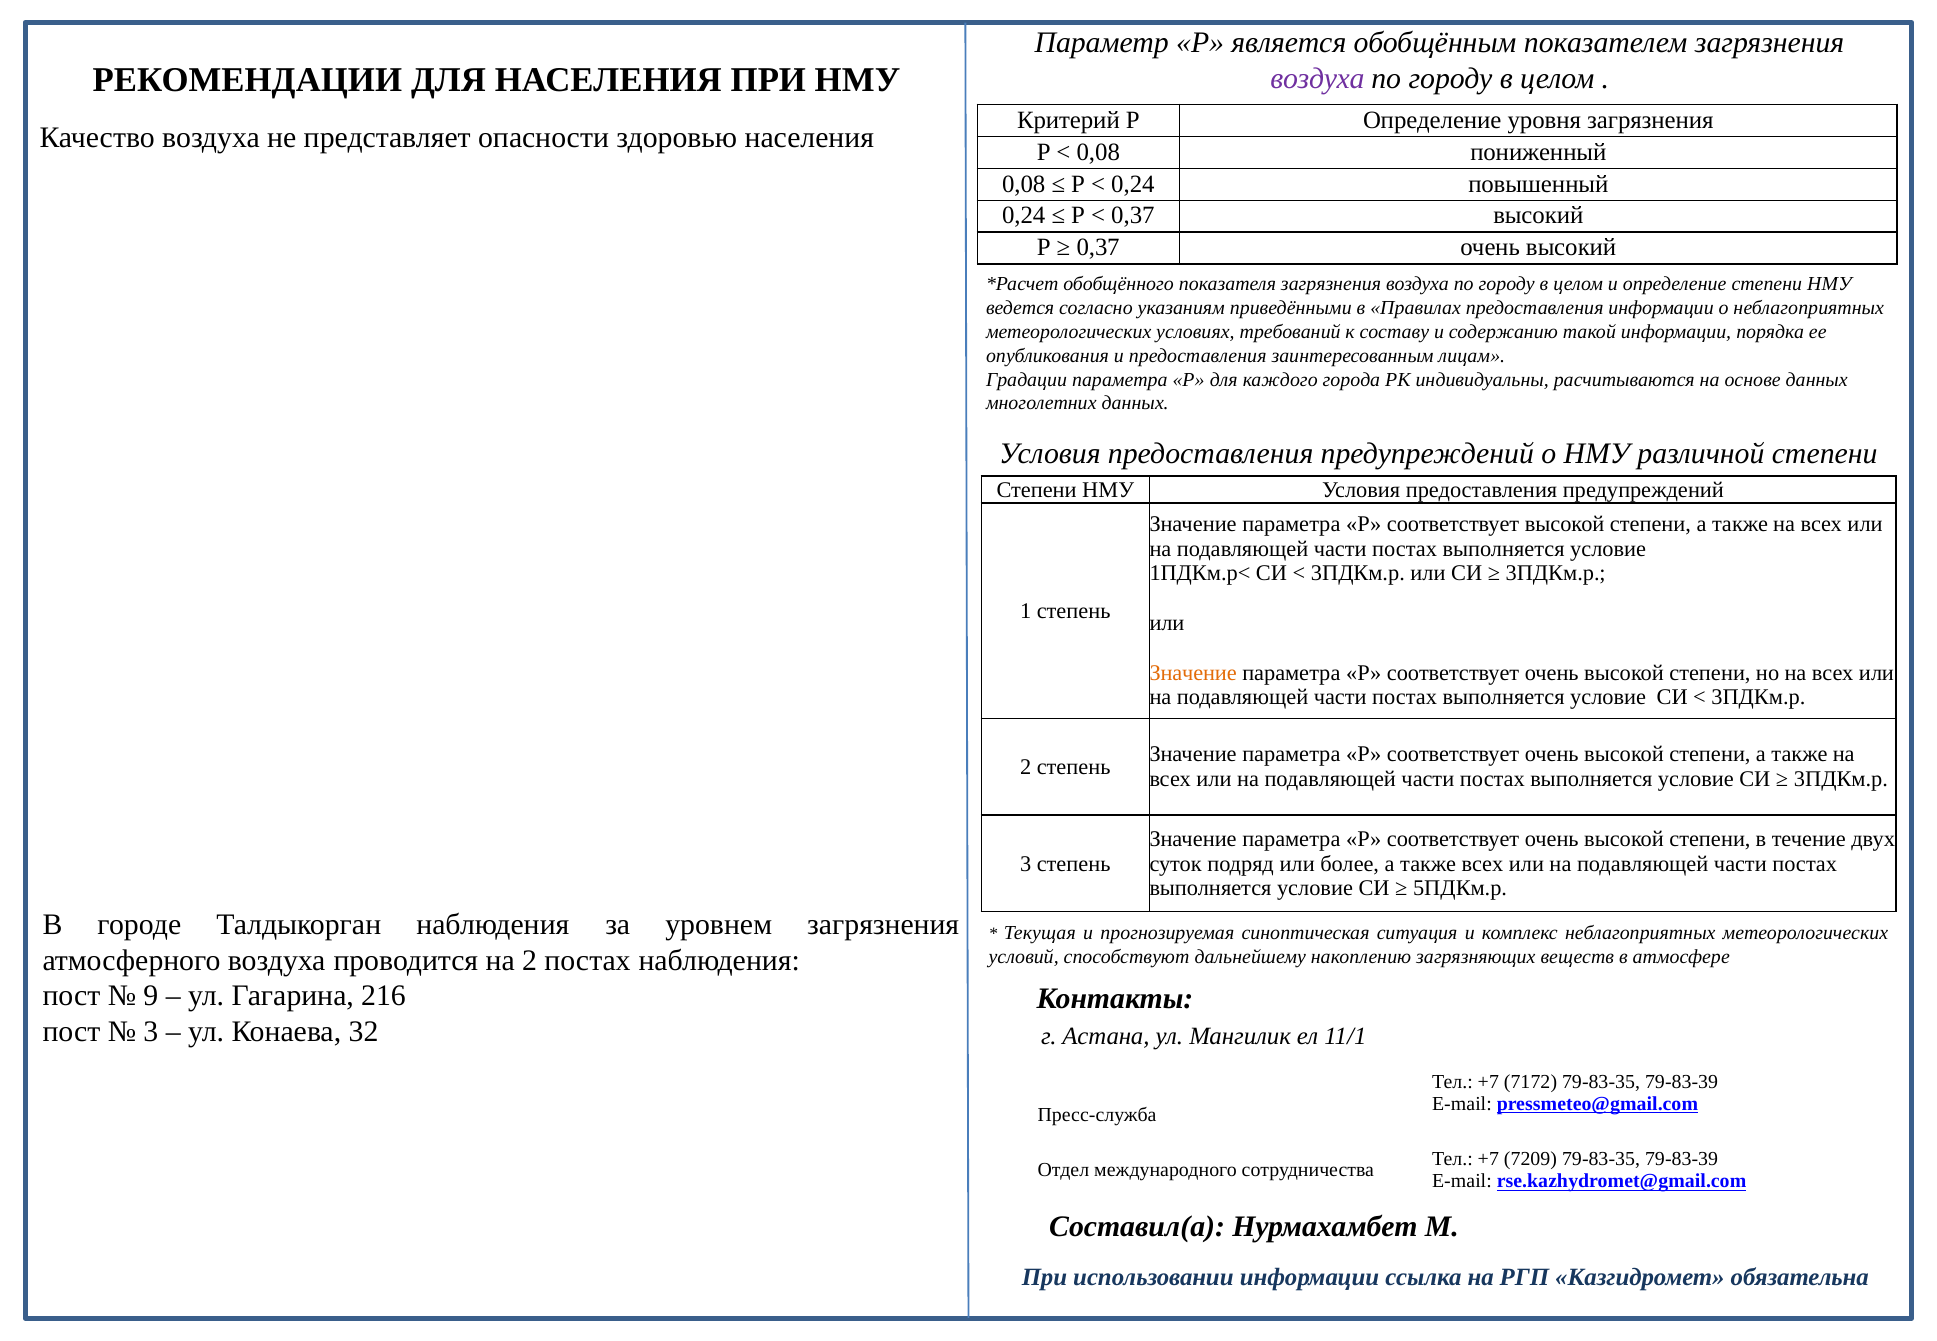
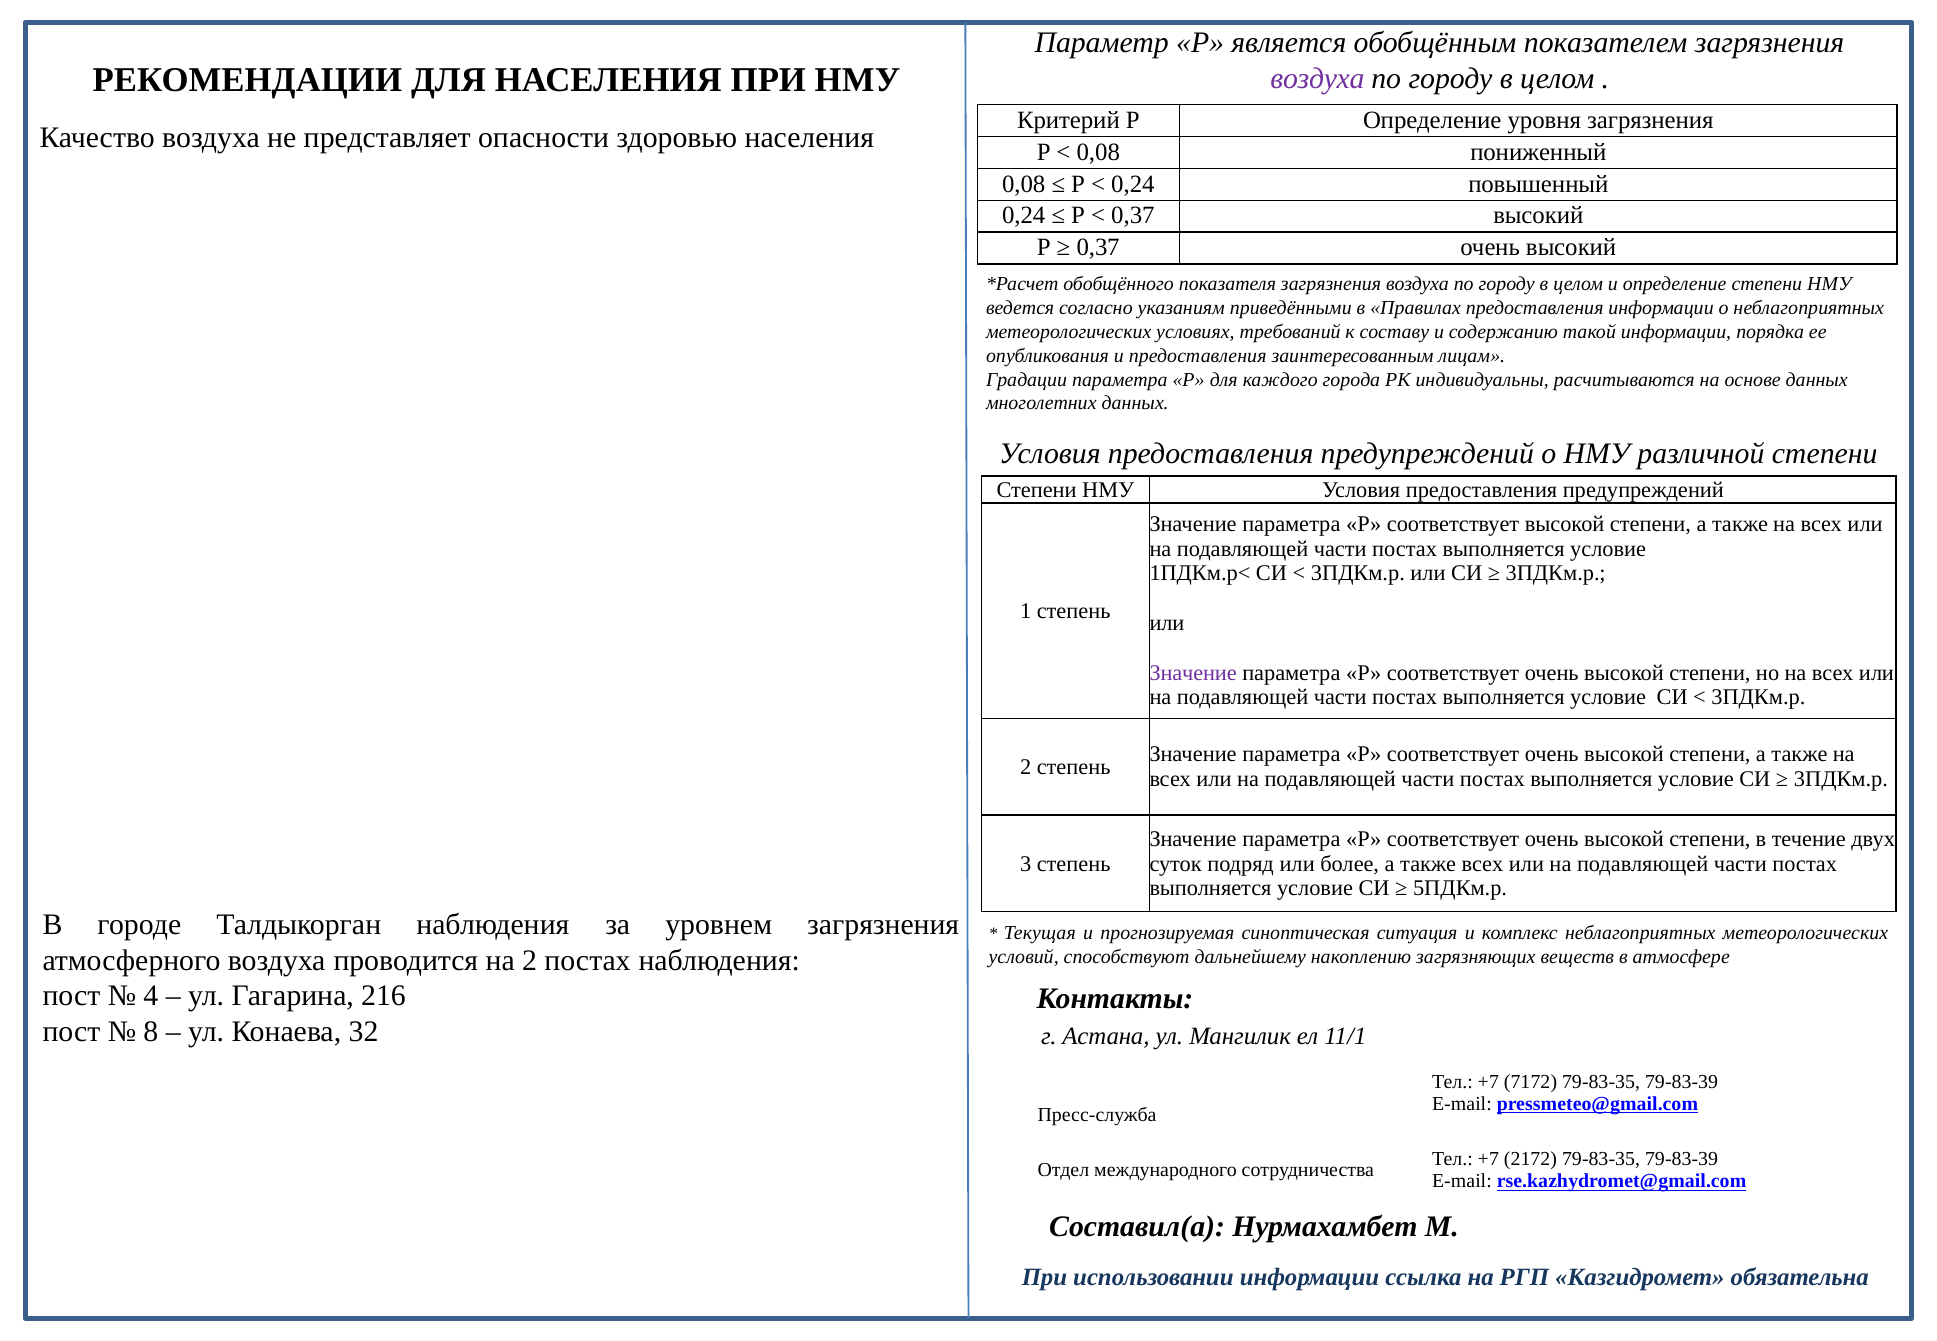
Значение colour: orange -> purple (1193, 673)
9: 9 -> 4 (151, 996)
3: 3 -> 8 (151, 1032)
7209: 7209 -> 2172 (1530, 1159)
